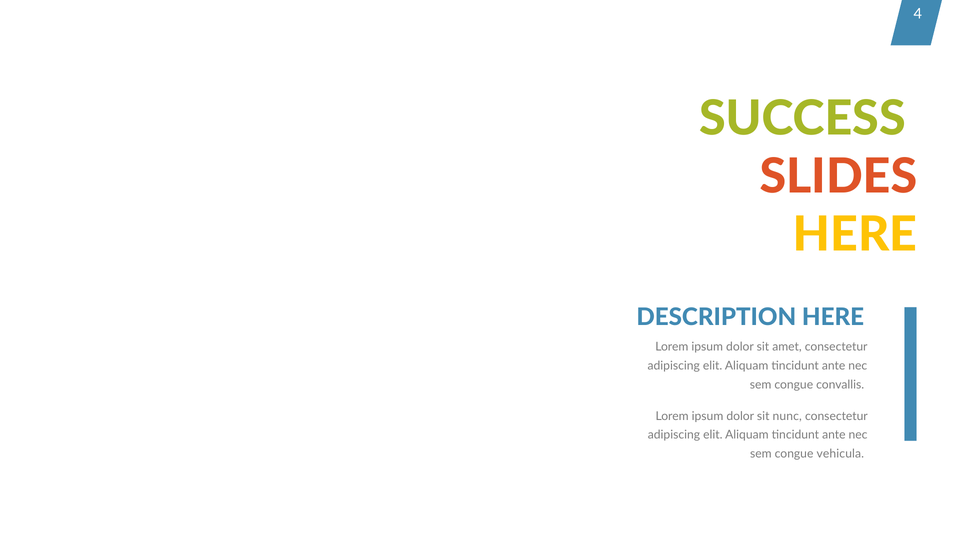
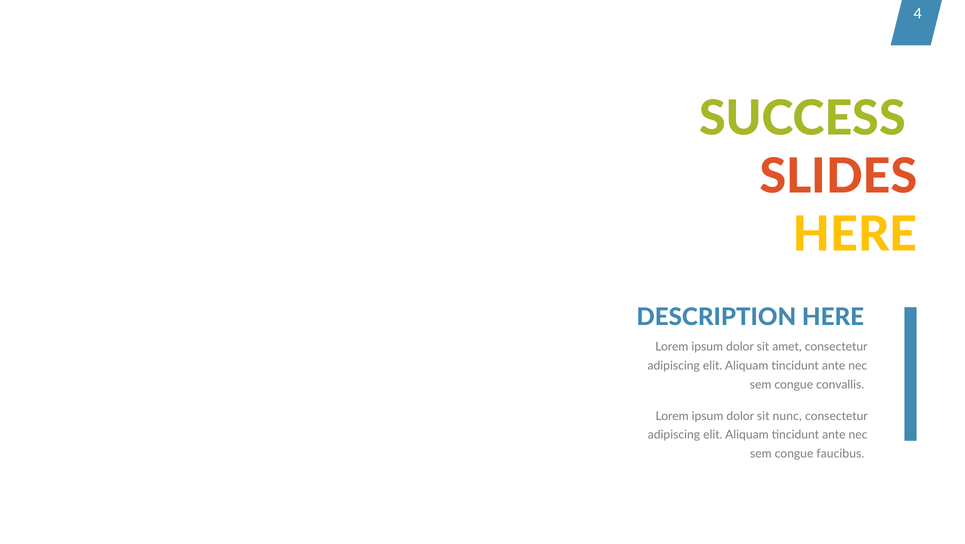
vehicula: vehicula -> faucibus (840, 454)
